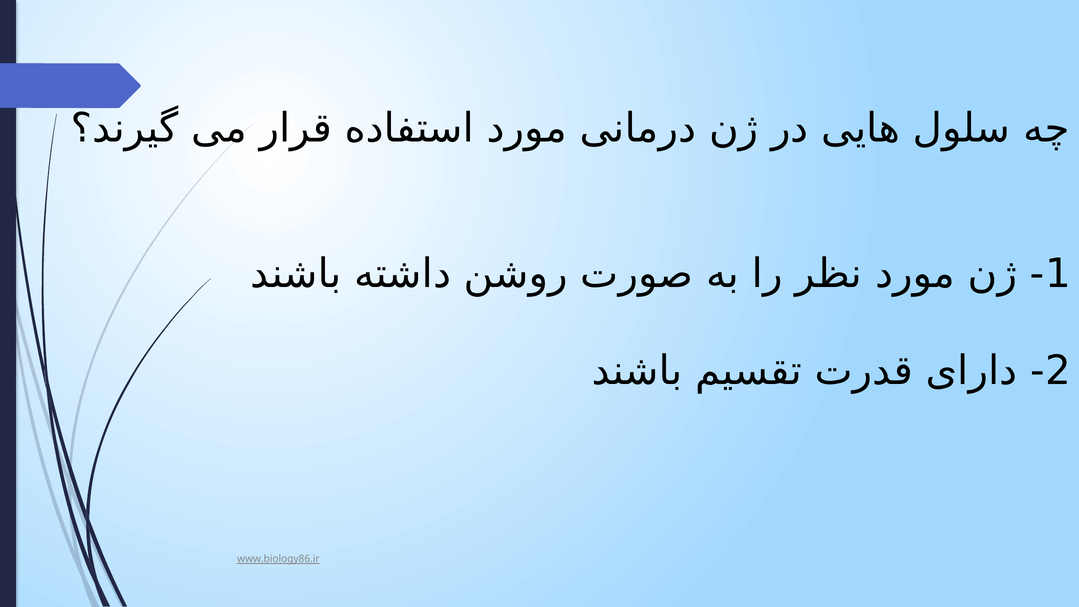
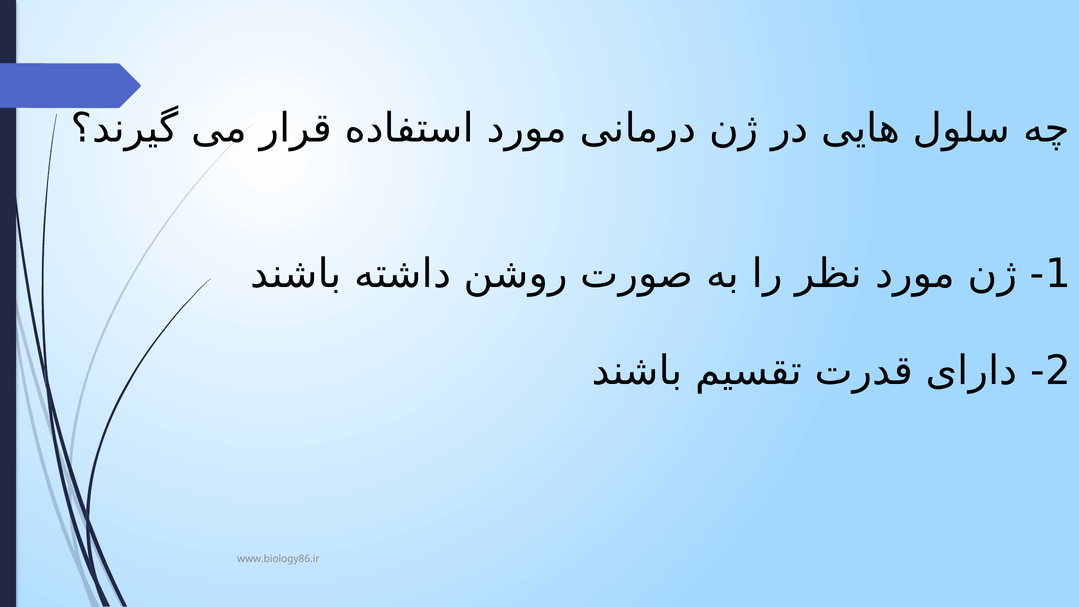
www.biology86.ir underline: present -> none (278, 559)
